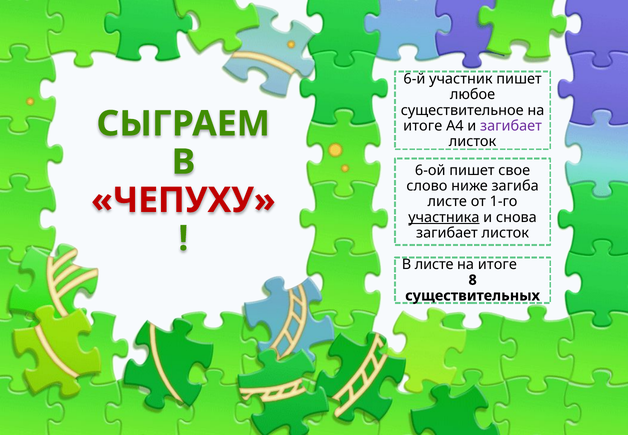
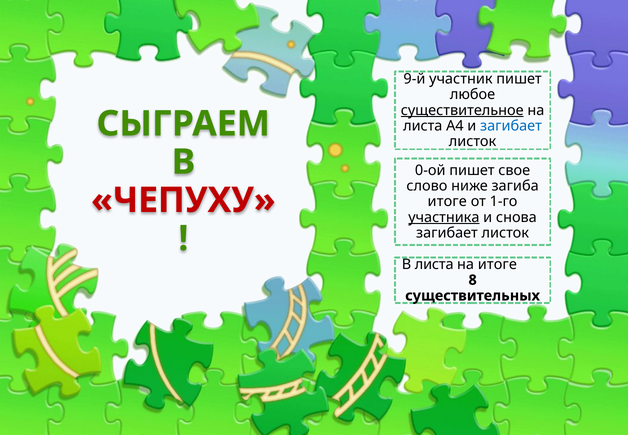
6-й: 6-й -> 9-й (414, 79)
существительное underline: none -> present (462, 110)
итоге: итоге -> листа (423, 126)
загибает colour: purple -> blue (511, 126)
6-ой: 6-ой -> 0-ой (430, 170)
листе: листе -> итоге (447, 202)
В листе: листе -> листа (434, 264)
